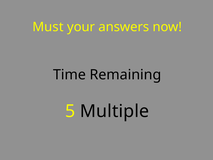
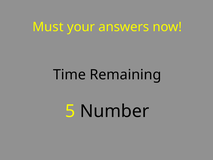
Multiple: Multiple -> Number (115, 111)
